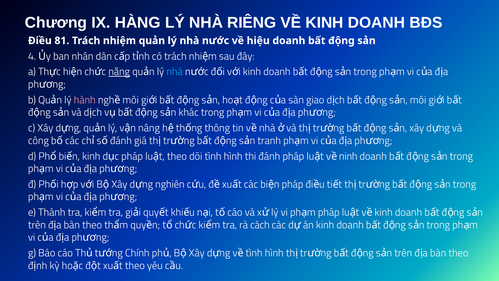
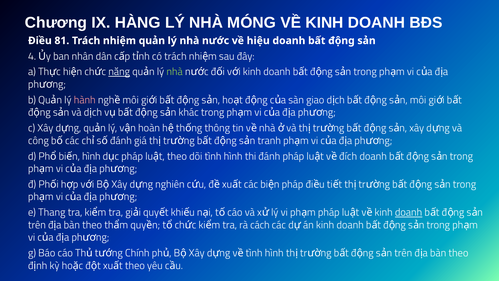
RIÊNG: RIÊNG -> MÓNG (252, 23)
nhà colour: light blue -> light green (175, 72)
nâng: nâng -> hoàn (149, 128)
kinh: kinh -> hình (91, 156)
ninh: ninh -> đích (348, 156)
Thành: Thành -> Thang (52, 212)
doanh underline: none -> present (409, 212)
